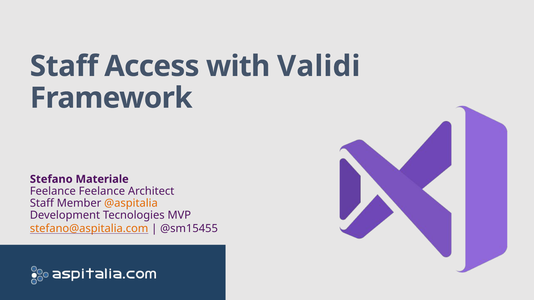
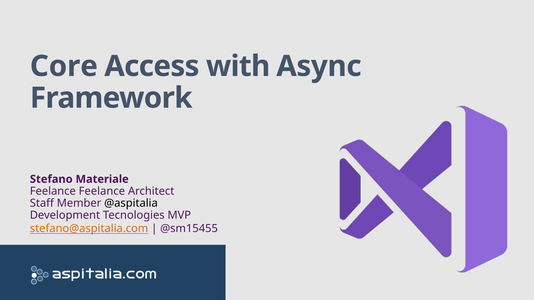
Staff: Staff -> Core (64, 66)
Validi: Validi -> Async (319, 66)
@aspitalia colour: orange -> black (131, 203)
